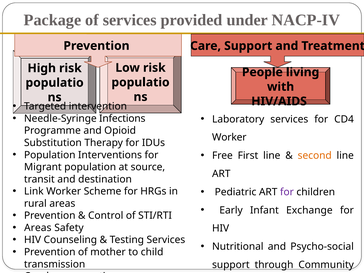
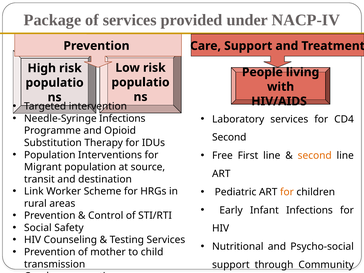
Worker: Worker -> Second (229, 137)
for colour: purple -> orange (287, 192)
Infant Exchange: Exchange -> Infections (309, 210)
Areas: Areas -> Social (38, 228)
